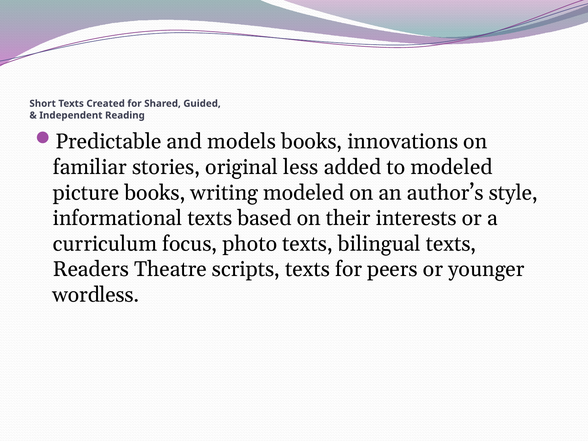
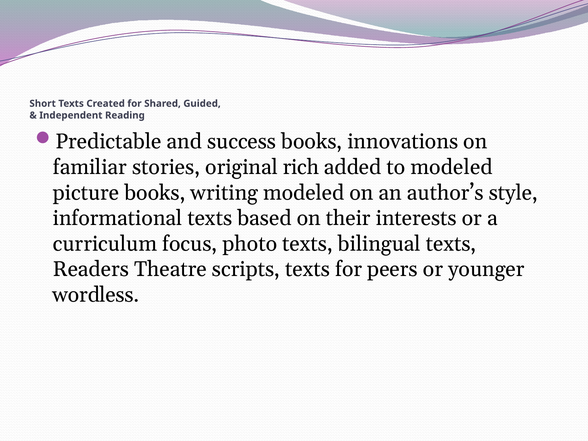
models: models -> success (242, 142)
less: less -> rich (301, 167)
